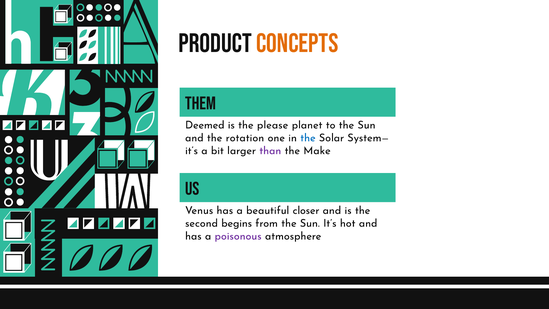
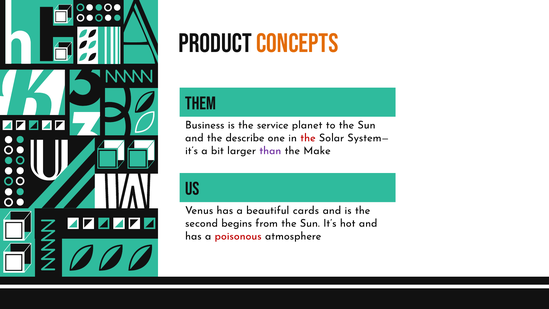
Deemed: Deemed -> Business (205, 125)
please: please -> service (273, 125)
rotation: rotation -> describe (245, 138)
the colour: blue -> red (308, 138)
closer: closer -> cards (306, 210)
poisonous colour: purple -> red (238, 236)
